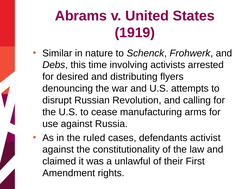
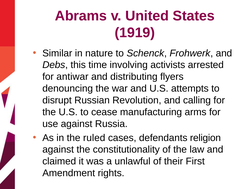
desired: desired -> antiwar (72, 77)
activist: activist -> religion (205, 138)
